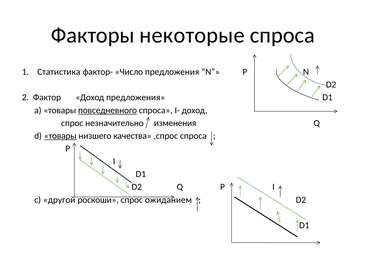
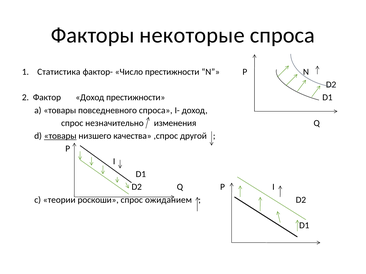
Число предложения: предложения -> престижности (172, 72)
Доход предложения: предложения -> престижности (136, 98)
повседневного underline: present -> none (108, 110)
,спрос спроса: спроса -> другой (193, 136)
другой: другой -> теории (59, 200)
